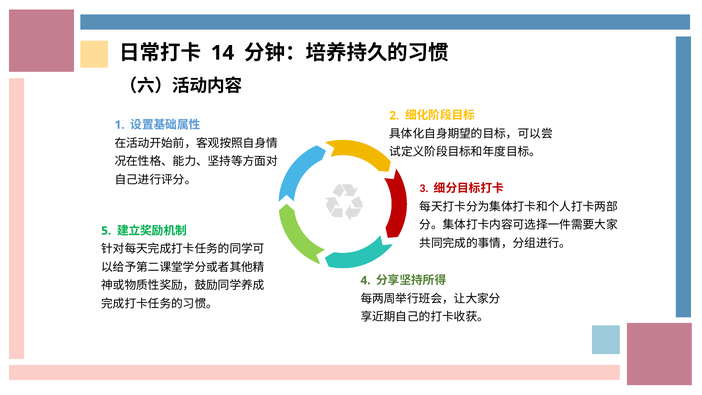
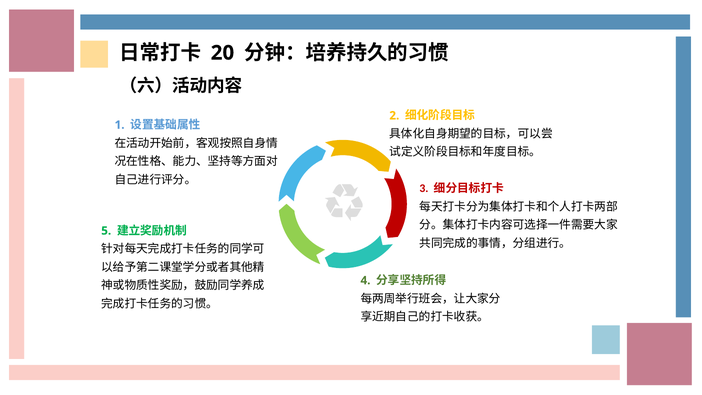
14: 14 -> 20 (222, 53)
